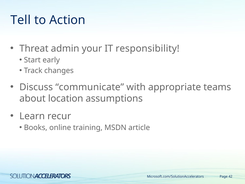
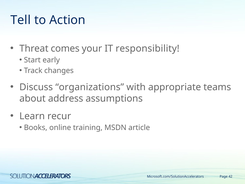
admin: admin -> comes (65, 48)
communicate: communicate -> organizations (90, 87)
location: location -> address (66, 98)
